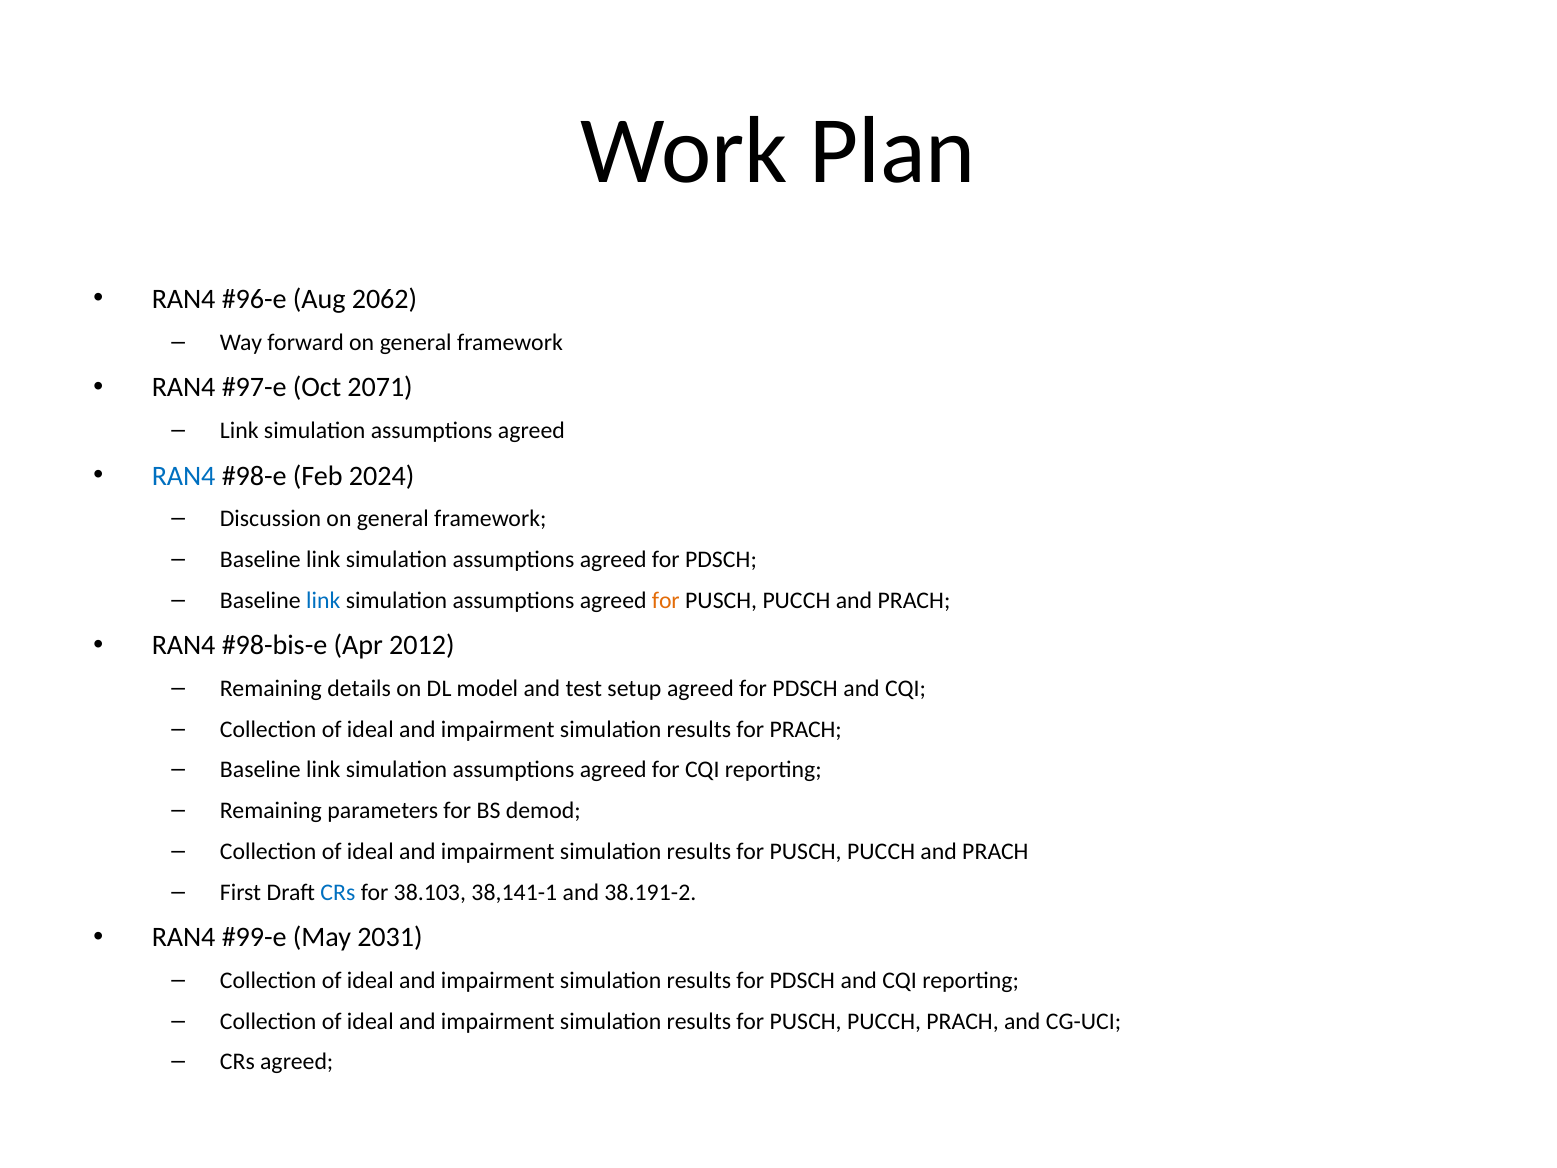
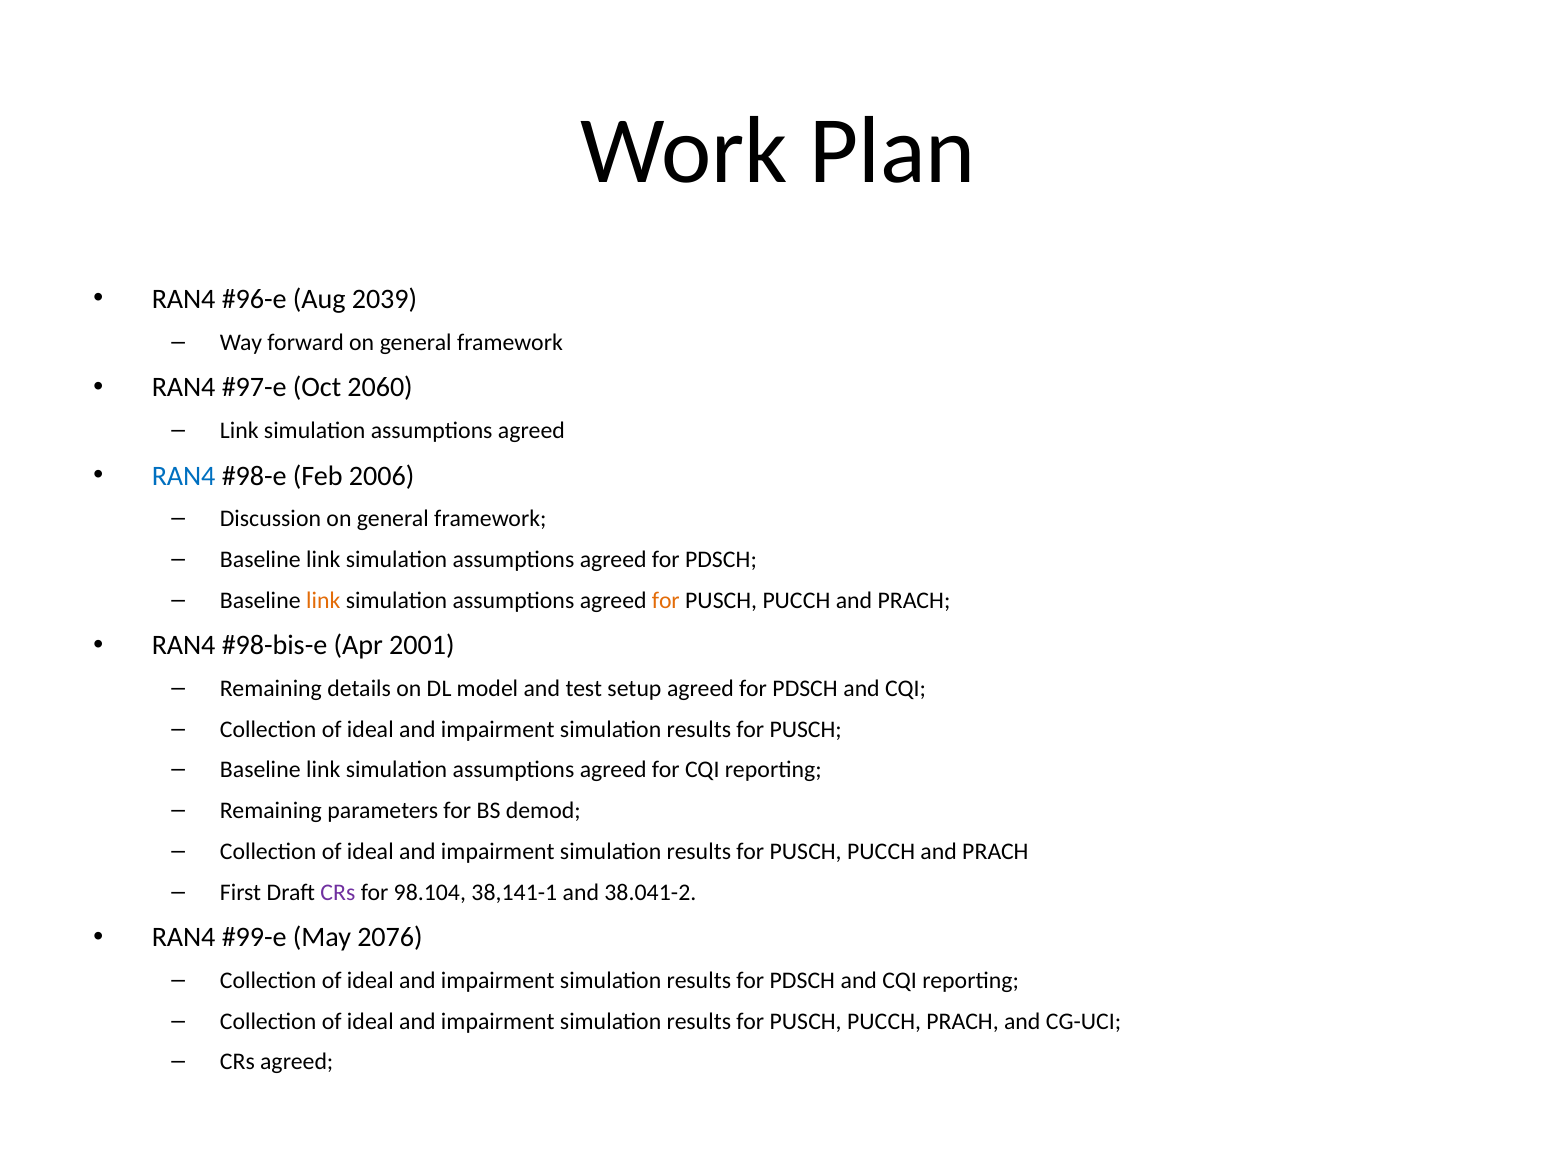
2062: 2062 -> 2039 (384, 299)
2071: 2071 -> 2060 (380, 387)
2024: 2024 -> 2006 (382, 476)
link colour: blue -> orange (323, 600)
2012: 2012 -> 2001 (422, 646)
PRACH: PRACH -> PUSCH (806, 729)
CRs colour: blue -> purple (338, 892)
38.103: 38.103 -> 98.104 (430, 892)
38.191-2: 38.191-2 -> 38.041-2 (650, 892)
2031: 2031 -> 2076 (390, 937)
